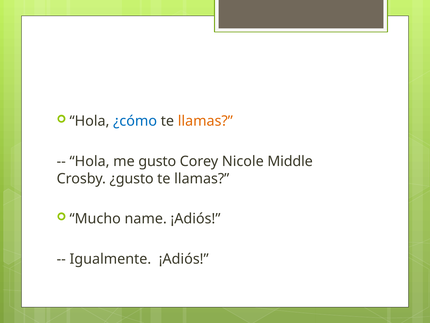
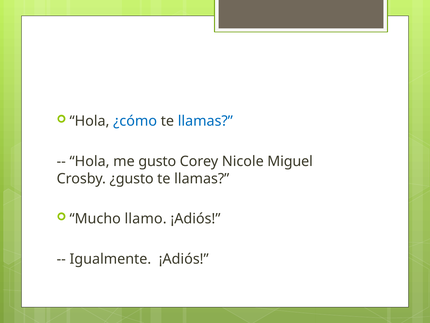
llamas colour: orange -> blue (205, 121)
Middle: Middle -> Miguel (290, 161)
name: name -> llamo (146, 218)
